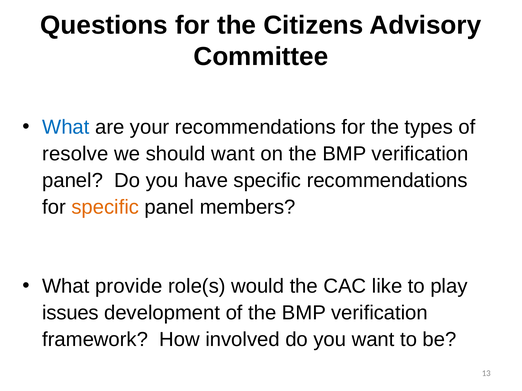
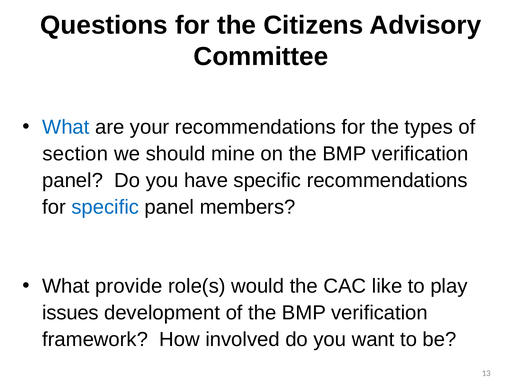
resolve: resolve -> section (75, 154)
should want: want -> mine (233, 154)
specific colour: orange -> blue (105, 208)
